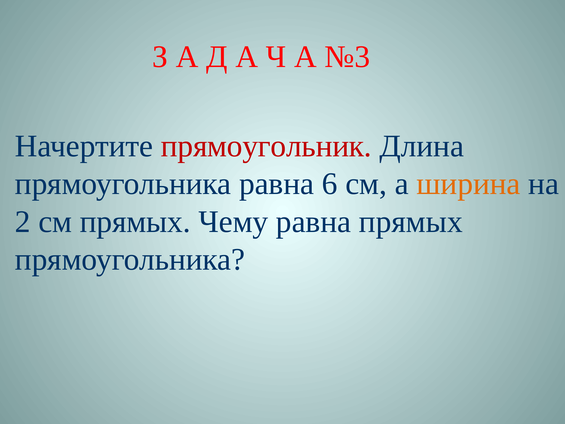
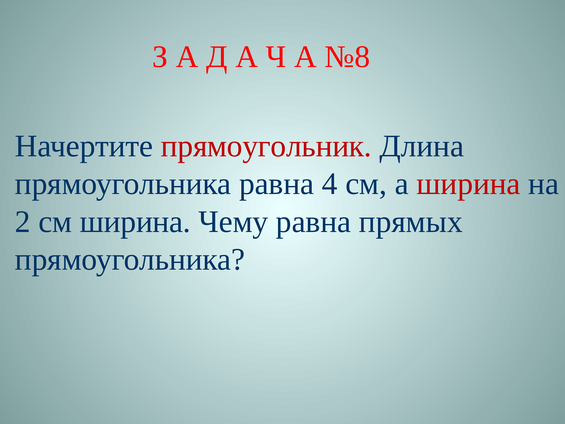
№3: №3 -> №8 (347, 57)
6: 6 -> 4 (330, 184)
ширина colour: orange -> red (469, 184)
см прямых: прямых -> ширина (135, 222)
